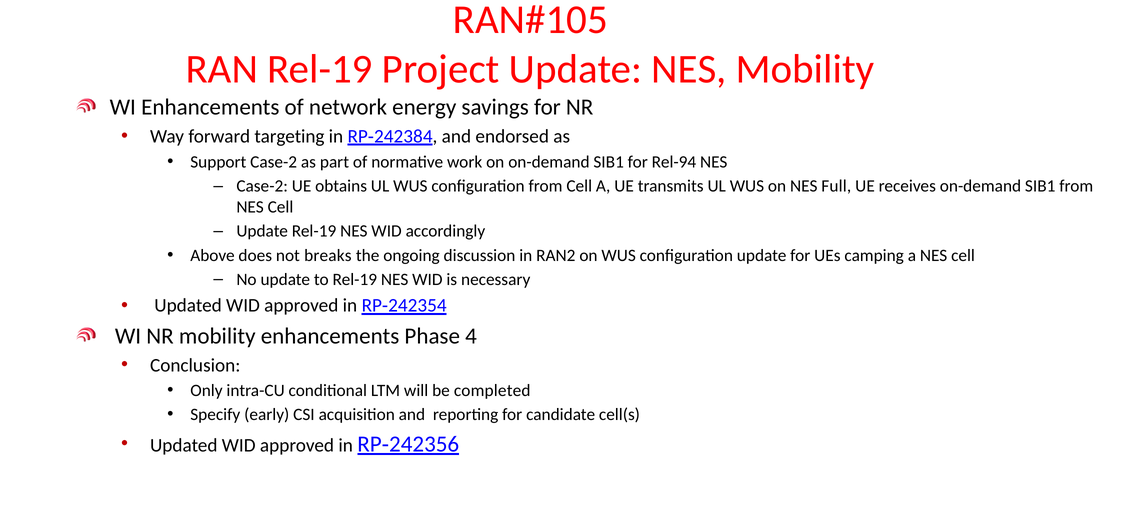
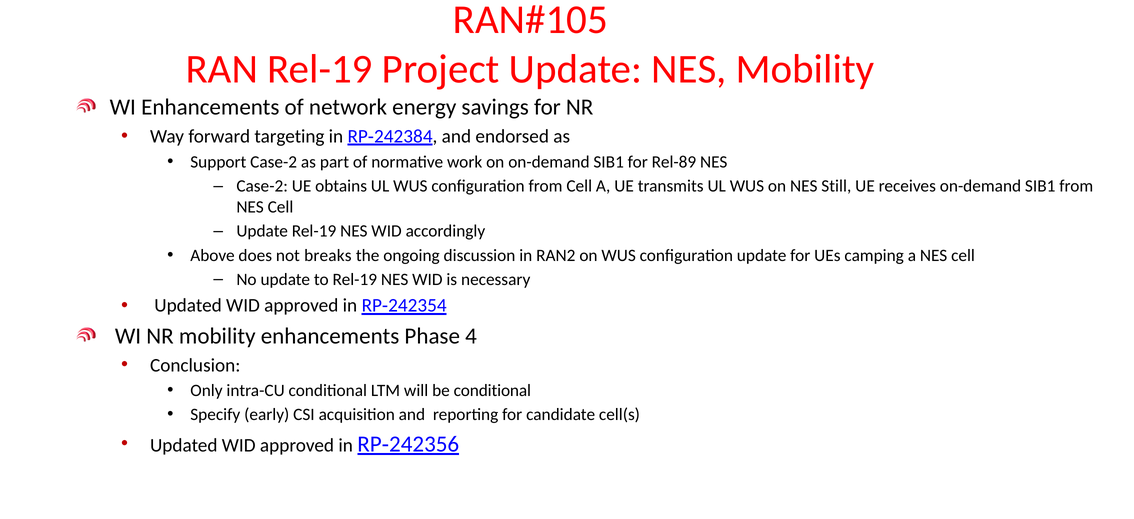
Rel-94: Rel-94 -> Rel-89 (674, 162)
Full: Full -> Still (836, 186)
be completed: completed -> conditional (492, 390)
